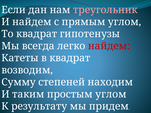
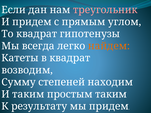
И найдем: найдем -> придем (32, 22)
найдем colour: red -> orange (109, 46)
простым углом: углом -> таким (111, 94)
